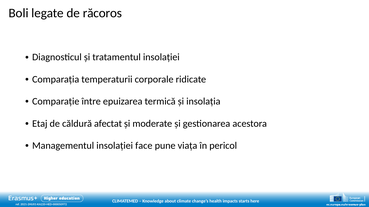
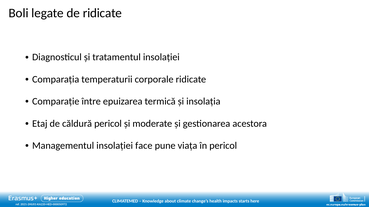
de răcoros: răcoros -> ridicate (102, 13)
căldură afectat: afectat -> pericol (108, 124)
